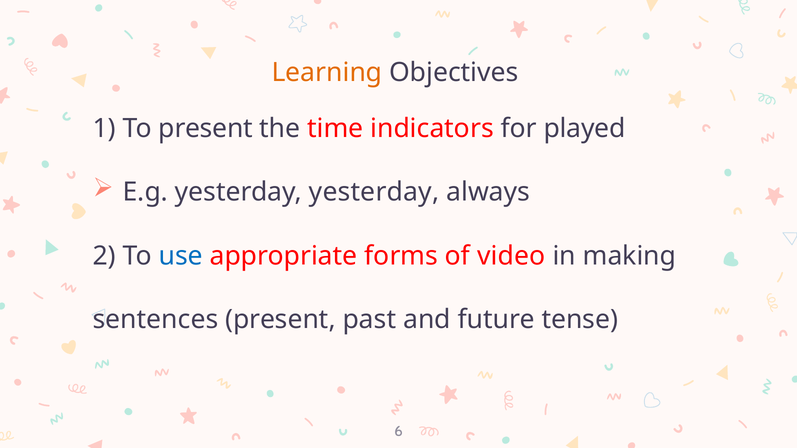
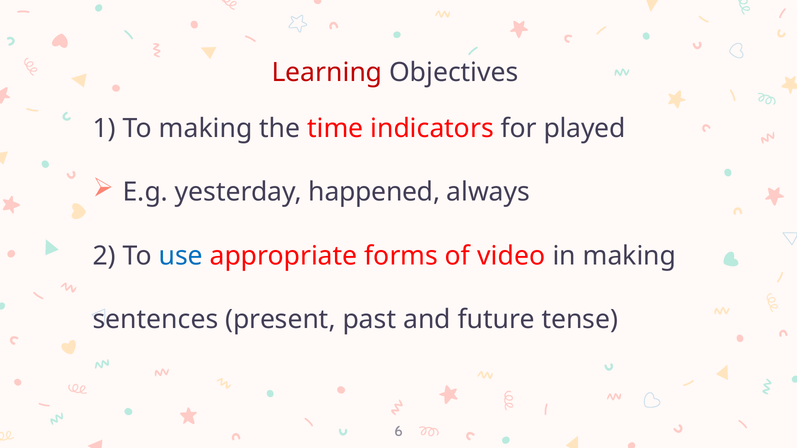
Learning colour: orange -> red (327, 73)
To present: present -> making (206, 129)
yesterday yesterday: yesterday -> happened (374, 192)
